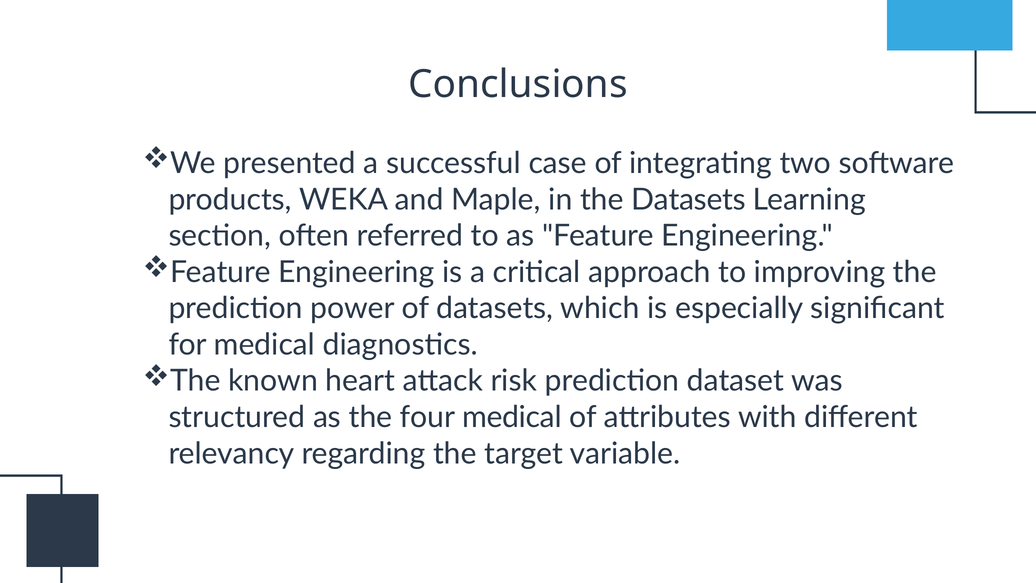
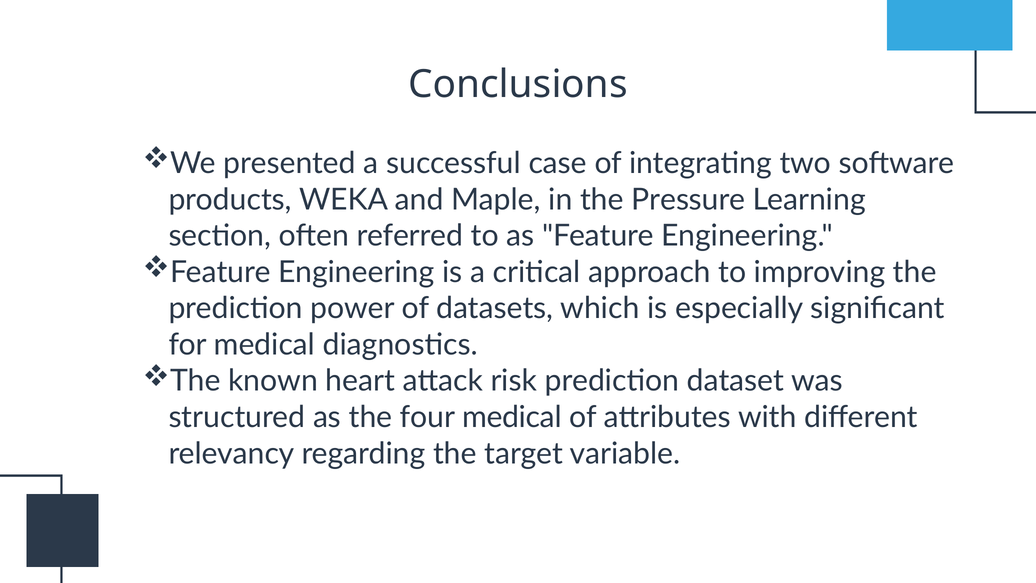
the Datasets: Datasets -> Pressure (688, 199)
